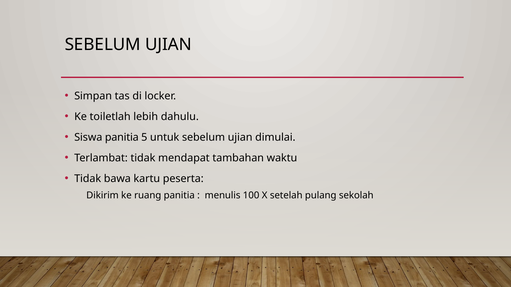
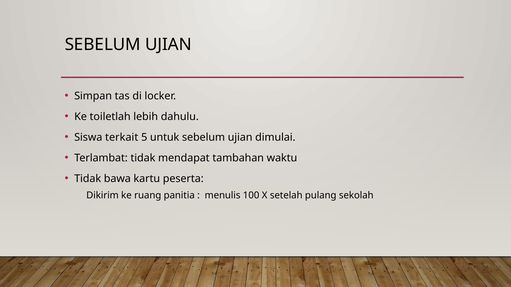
Siswa panitia: panitia -> terkait (122, 137)
